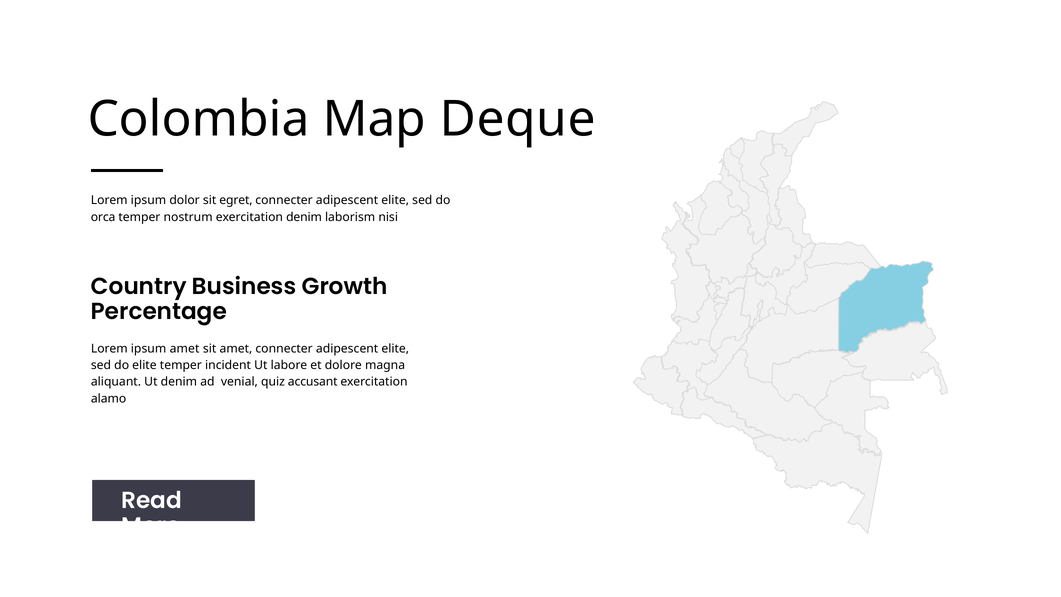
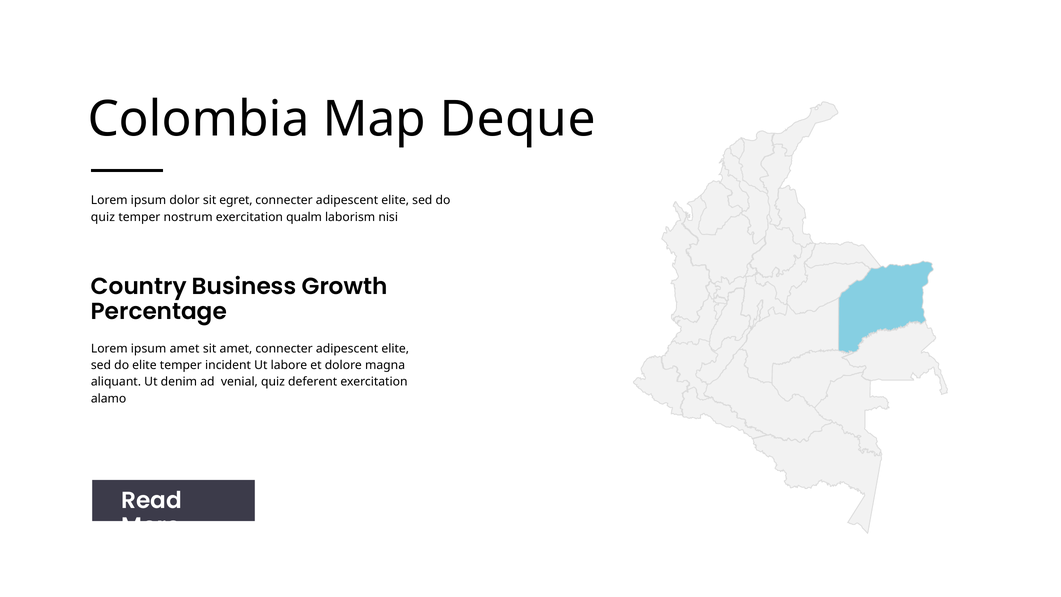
orca: orca -> quiz (103, 217)
exercitation denim: denim -> qualm (304, 217)
accusant: accusant -> deferent (313, 382)
